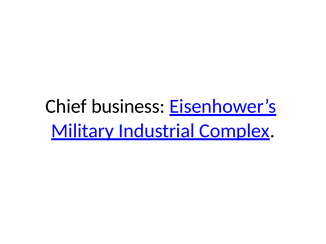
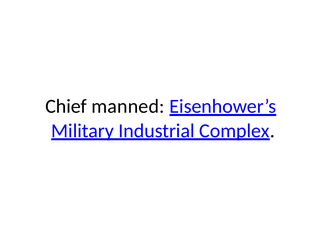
business: business -> manned (128, 107)
